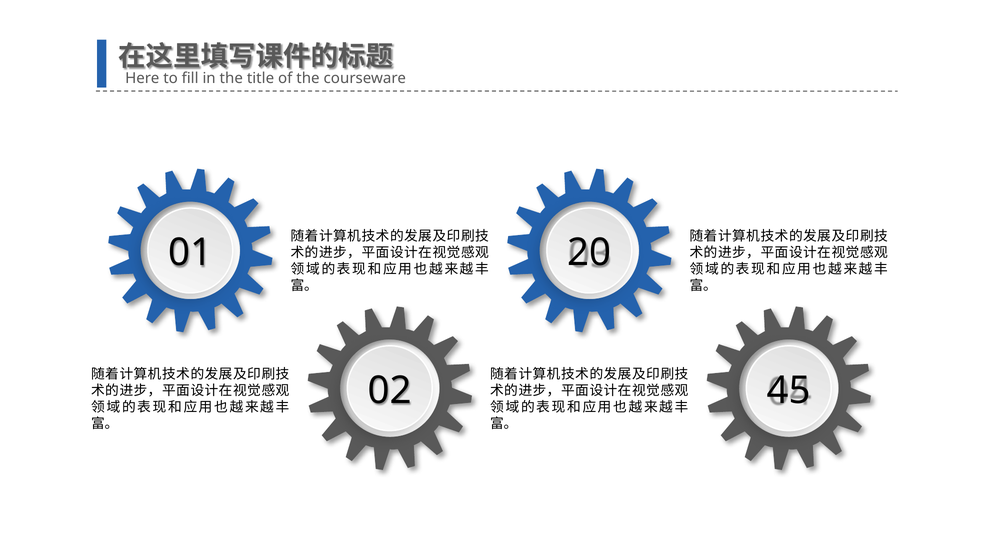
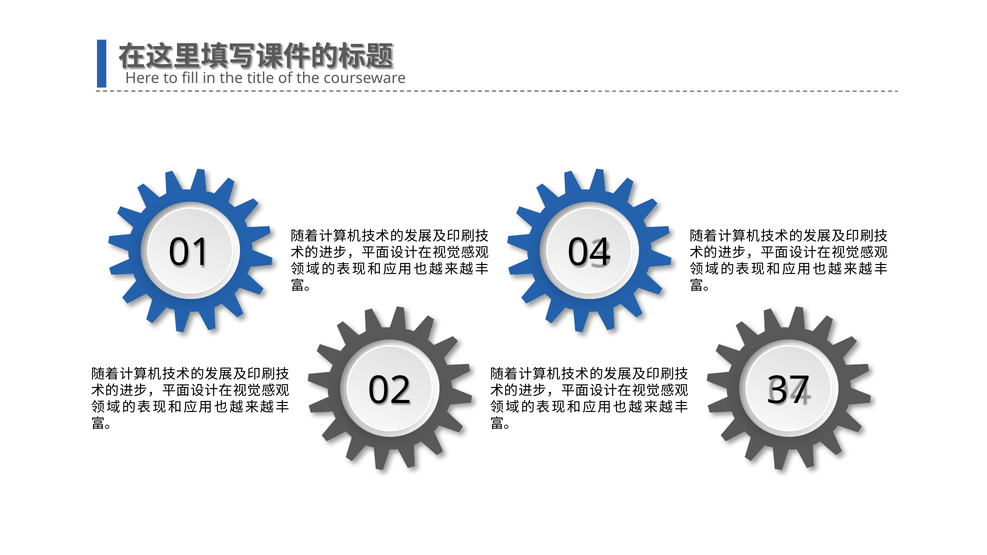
20: 20 -> 04 (589, 253)
45: 45 -> 37 (789, 391)
